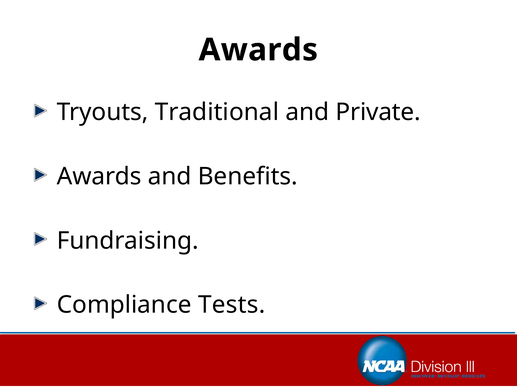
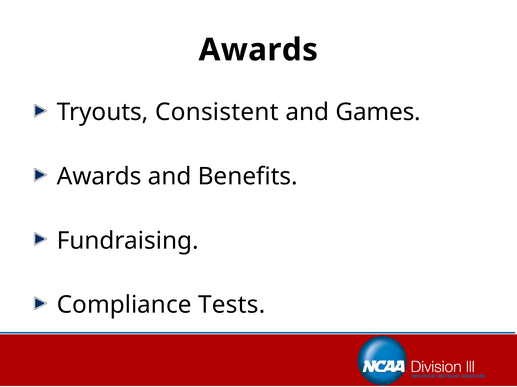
Traditional: Traditional -> Consistent (217, 112)
Private: Private -> Games (378, 112)
